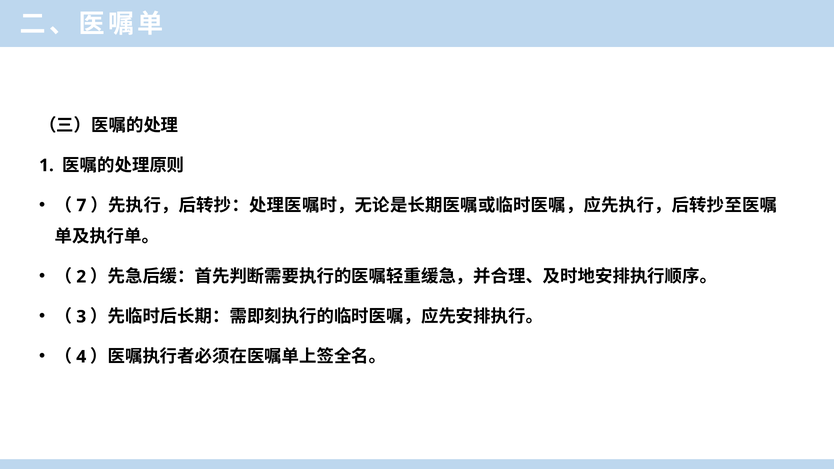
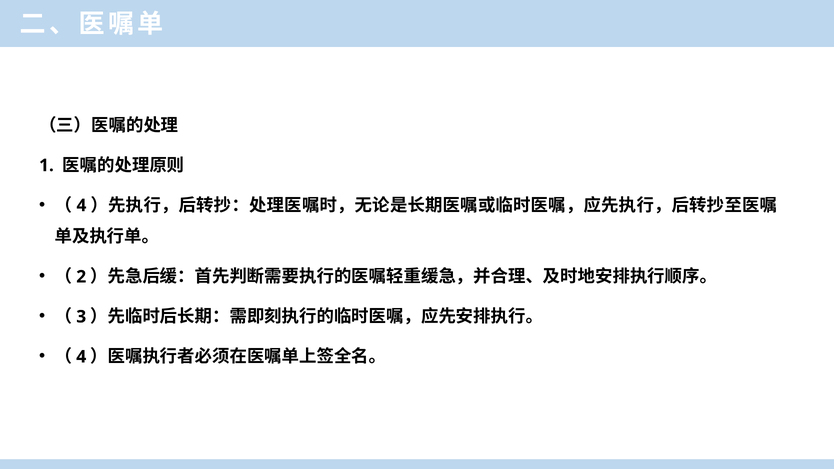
7: 7 -> 4 (81, 205)
